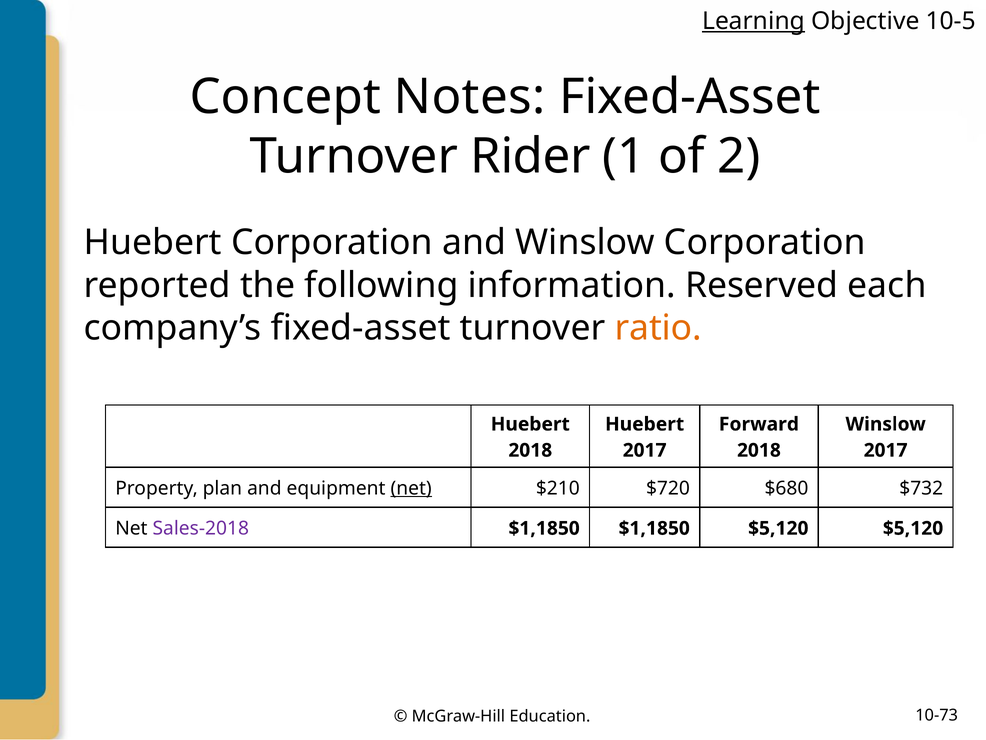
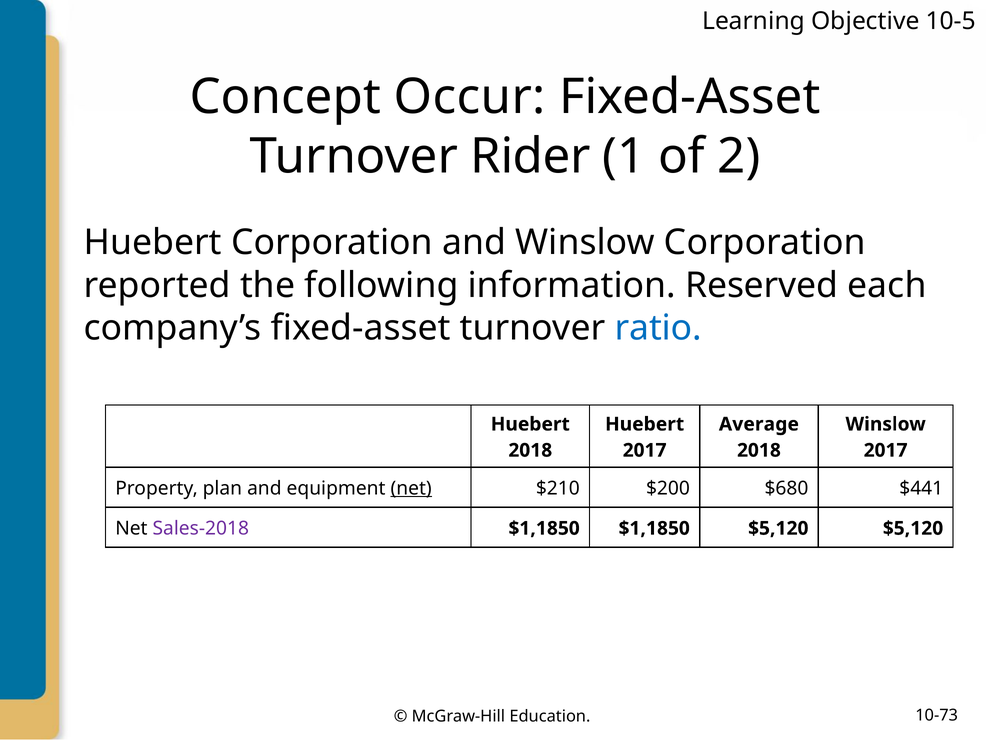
Learning underline: present -> none (754, 21)
Notes: Notes -> Occur (470, 97)
ratio colour: orange -> blue (658, 328)
Forward: Forward -> Average (759, 424)
$720: $720 -> $200 (668, 488)
$732: $732 -> $441 (921, 488)
